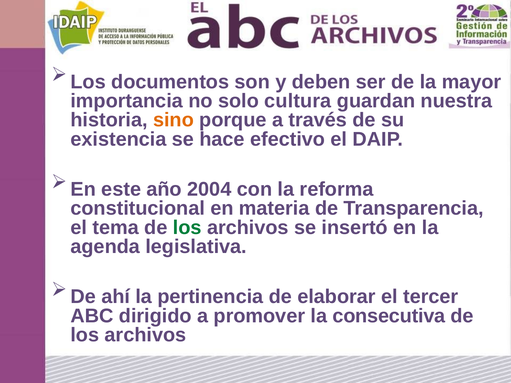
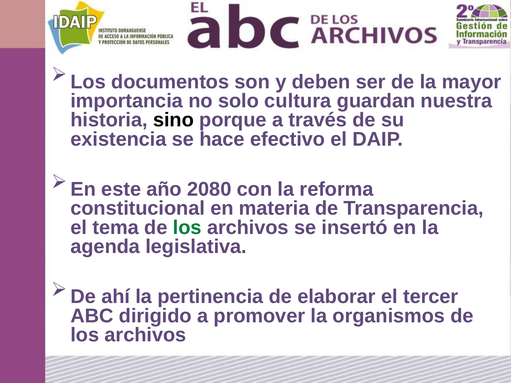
sino colour: orange -> black (173, 120)
2004: 2004 -> 2080 (209, 189)
consecutiva: consecutiva -> organismos (389, 316)
